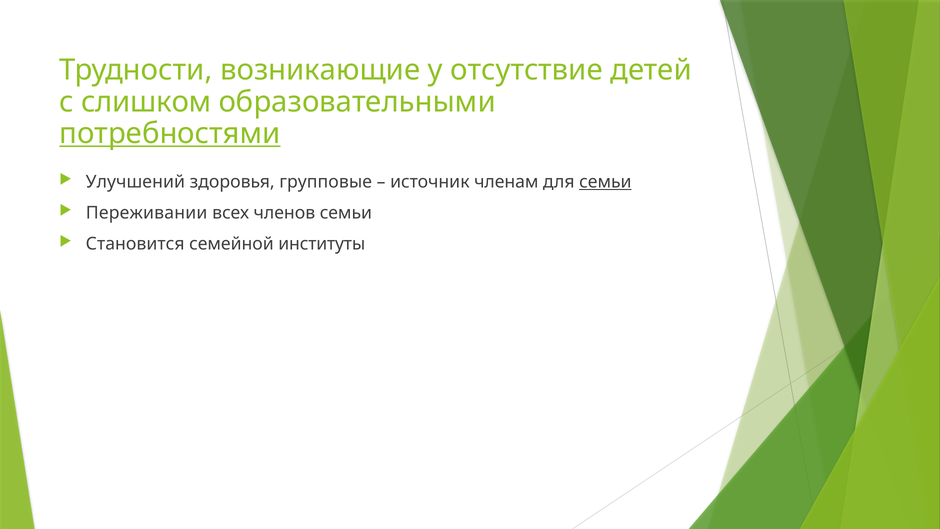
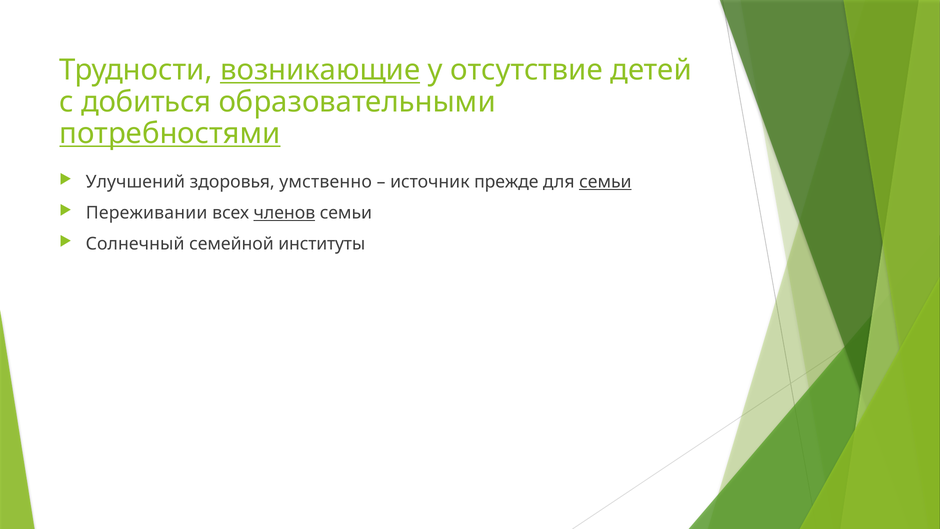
возникающие underline: none -> present (320, 70)
слишком: слишком -> добиться (146, 102)
групповые: групповые -> умственно (326, 182)
членам: членам -> прежде (506, 182)
членов underline: none -> present (284, 213)
Становится: Становится -> Солнечный (135, 244)
